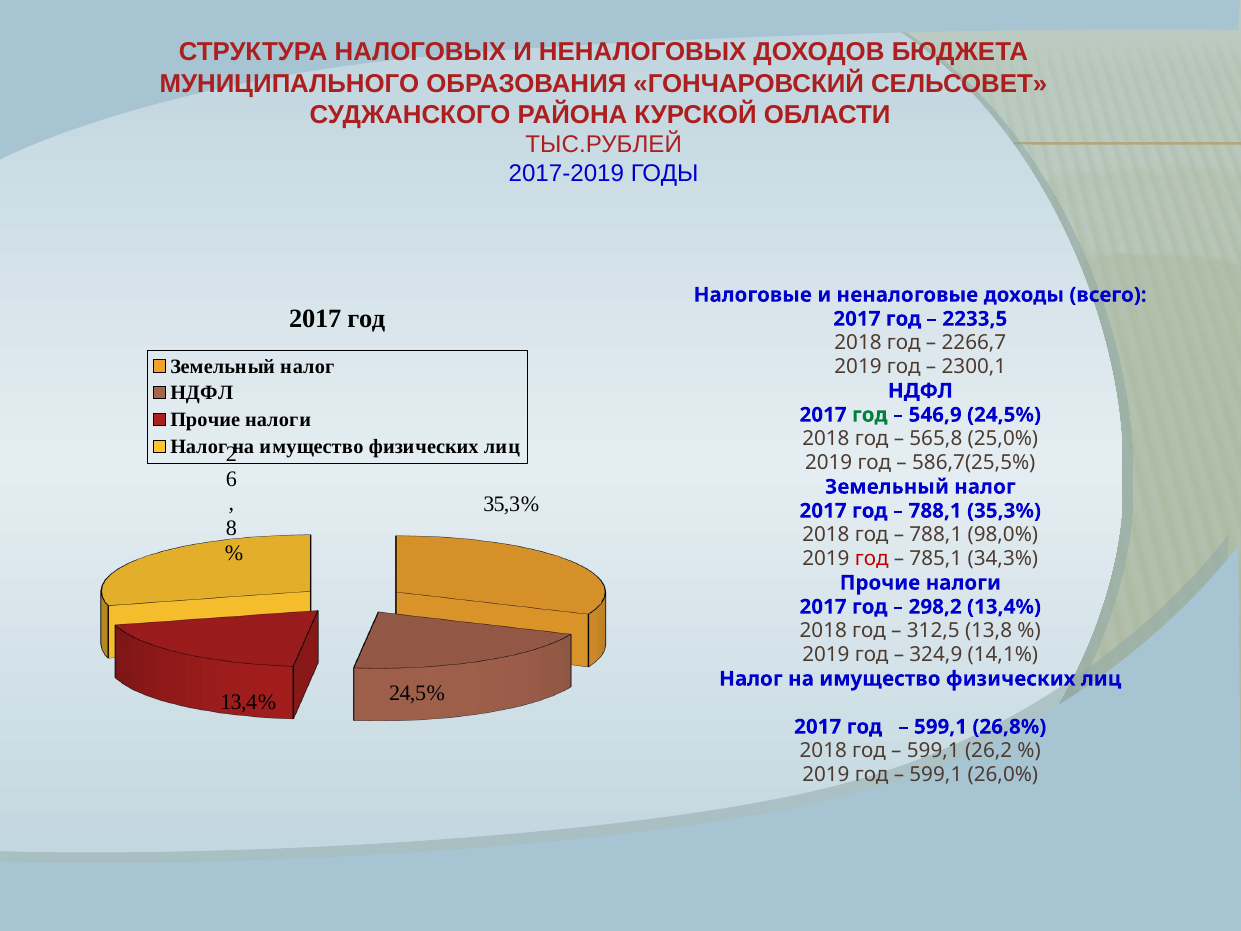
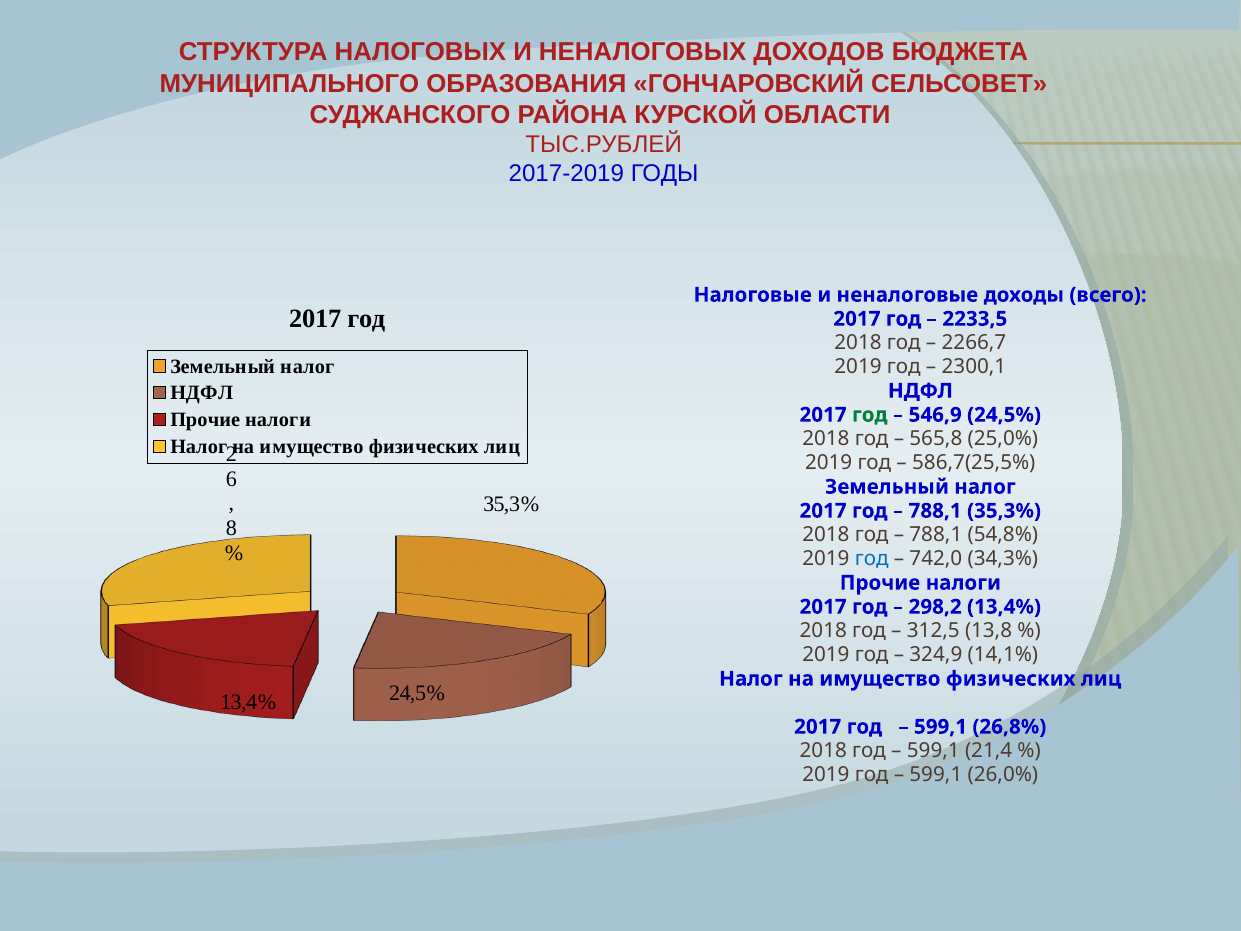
98,0%: 98,0% -> 54,8% (1003, 535)
год colour: red -> blue (872, 559)
785,1: 785,1 -> 742,0 (936, 559)
26,2: 26,2 -> 21,4 (989, 751)
